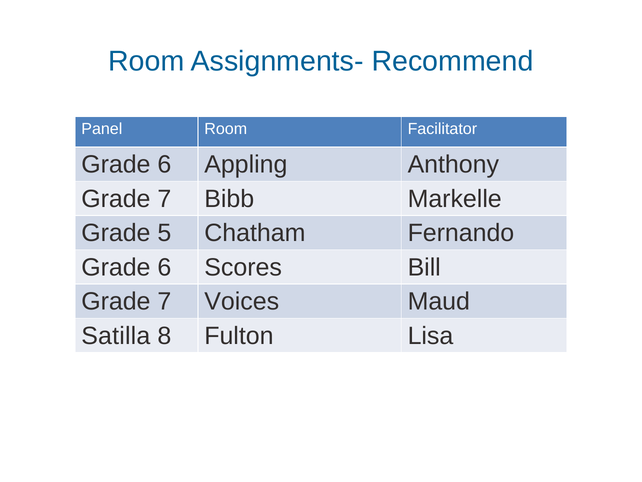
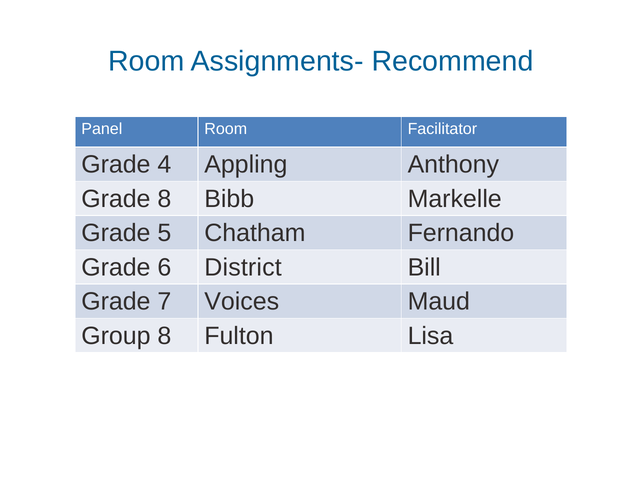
6: 6 -> 4 (164, 164)
7: 7 -> 8 (164, 199)
Scores: Scores -> District (243, 267)
Satilla: Satilla -> Group (116, 336)
